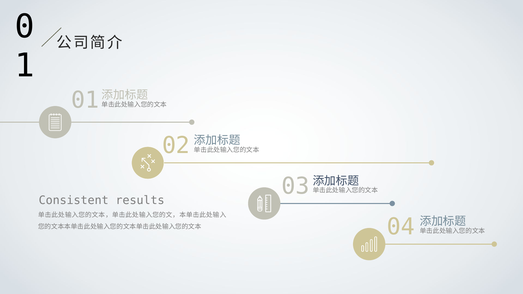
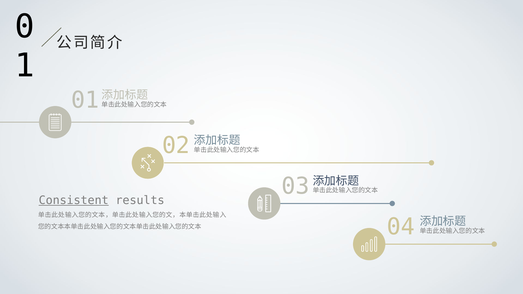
Consistent underline: none -> present (74, 200)
